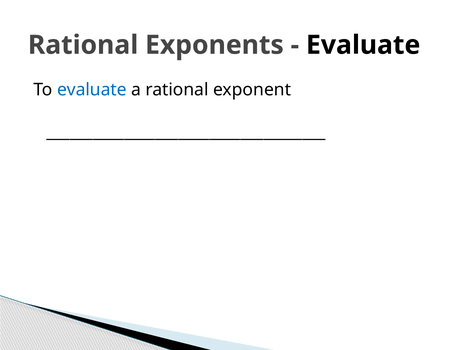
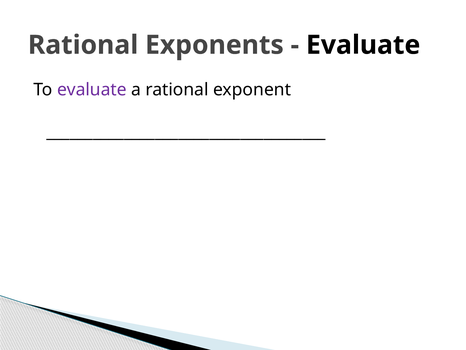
evaluate colour: blue -> purple (92, 90)
